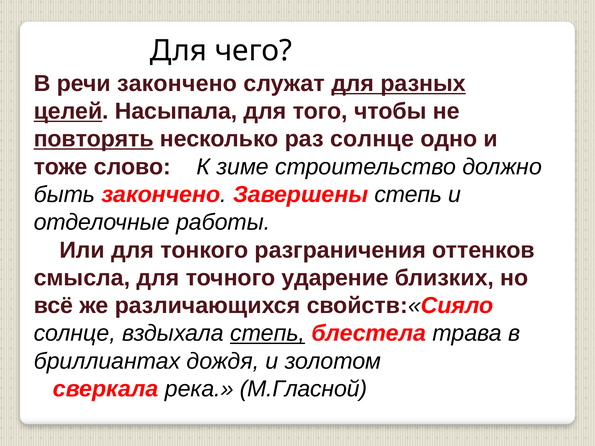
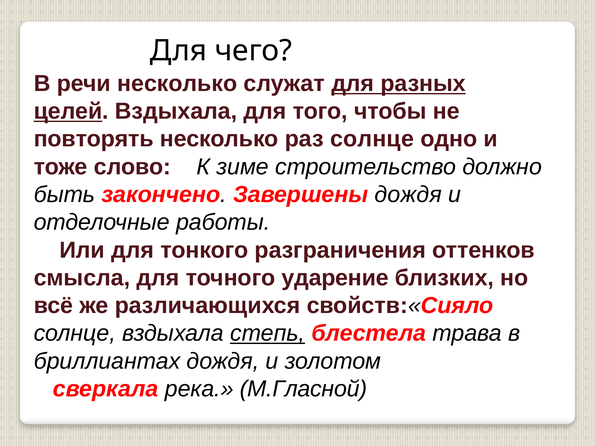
речи закончено: закончено -> несколько (177, 83)
целей Насыпала: Насыпала -> Вздыхала (176, 111)
повторять underline: present -> none (94, 139)
Завершены степь: степь -> дождя (408, 195)
